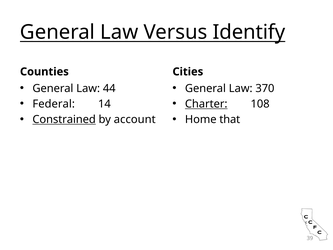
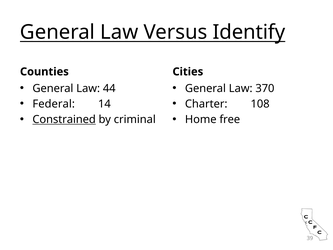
Charter underline: present -> none (206, 104)
account: account -> criminal (135, 119)
that: that -> free (230, 119)
